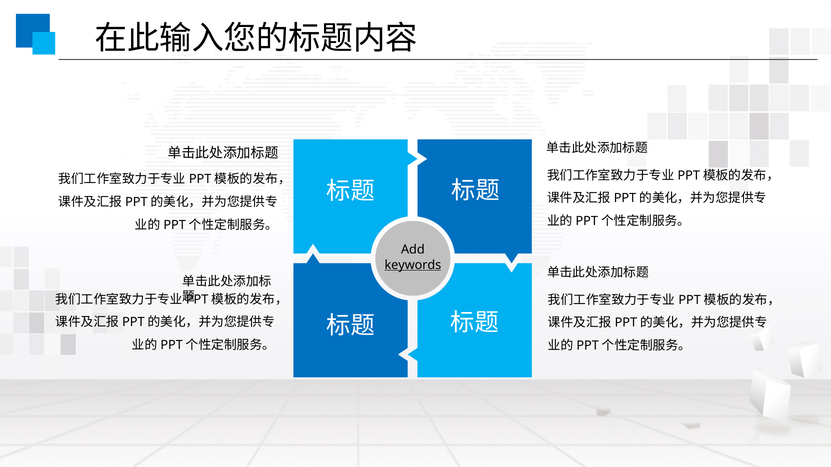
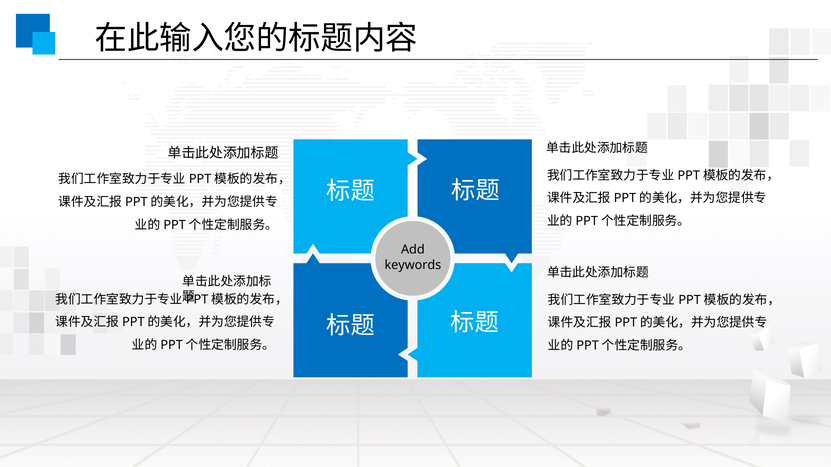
keywords underline: present -> none (413, 265)
